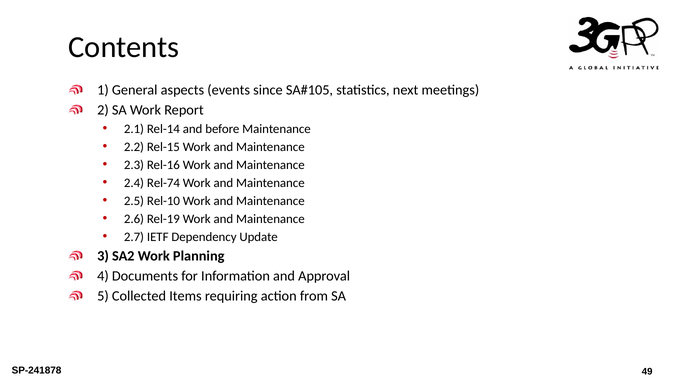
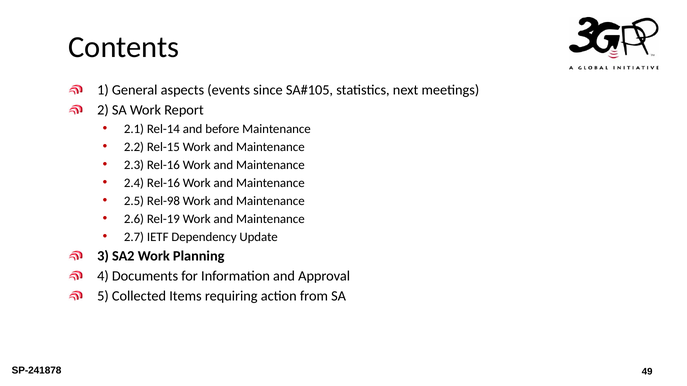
2.4 Rel-74: Rel-74 -> Rel-16 (163, 183)
Rel-10: Rel-10 -> Rel-98 (163, 201)
